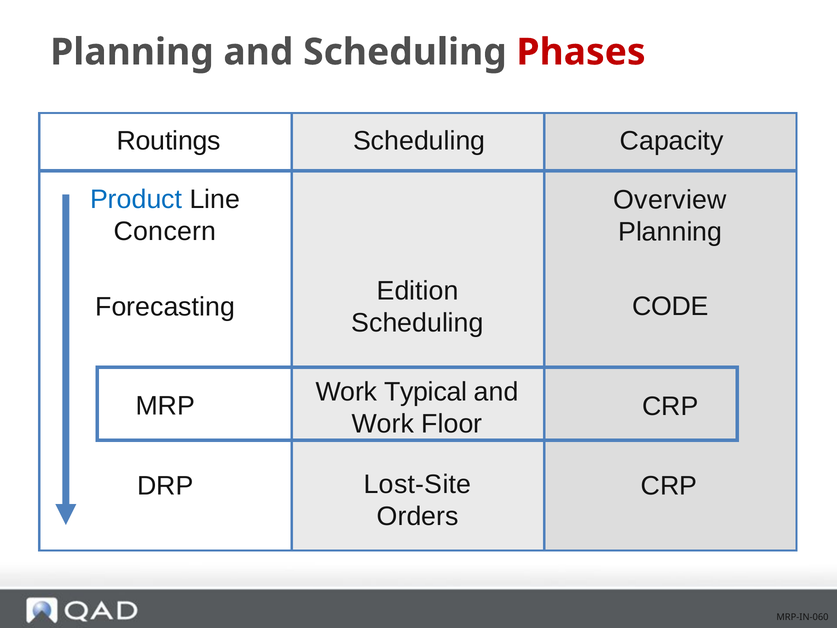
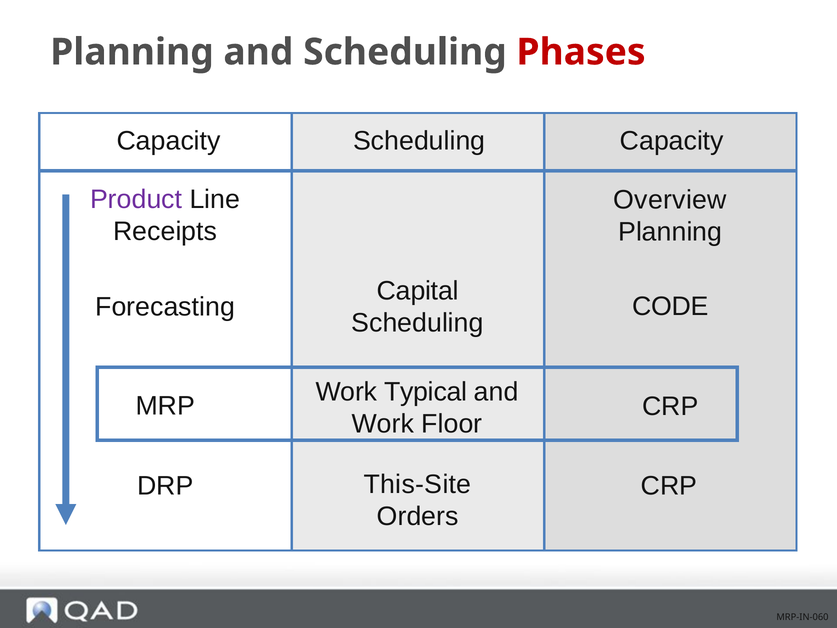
Routings: Routings -> Capacity (169, 141)
Product colour: blue -> purple (136, 199)
Concern: Concern -> Receipts (165, 231)
Edition: Edition -> Capital (418, 291)
Lost-Site: Lost-Site -> This-Site (418, 484)
